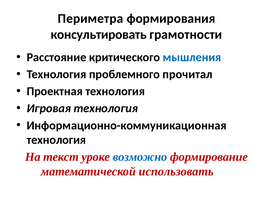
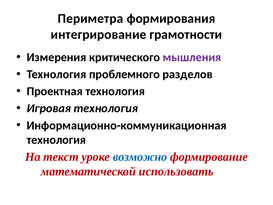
консультировать: консультировать -> интегрирование (99, 34)
Расстояние: Расстояние -> Измерения (56, 57)
мышления colour: blue -> purple (192, 57)
прочитал: прочитал -> разделов (188, 74)
